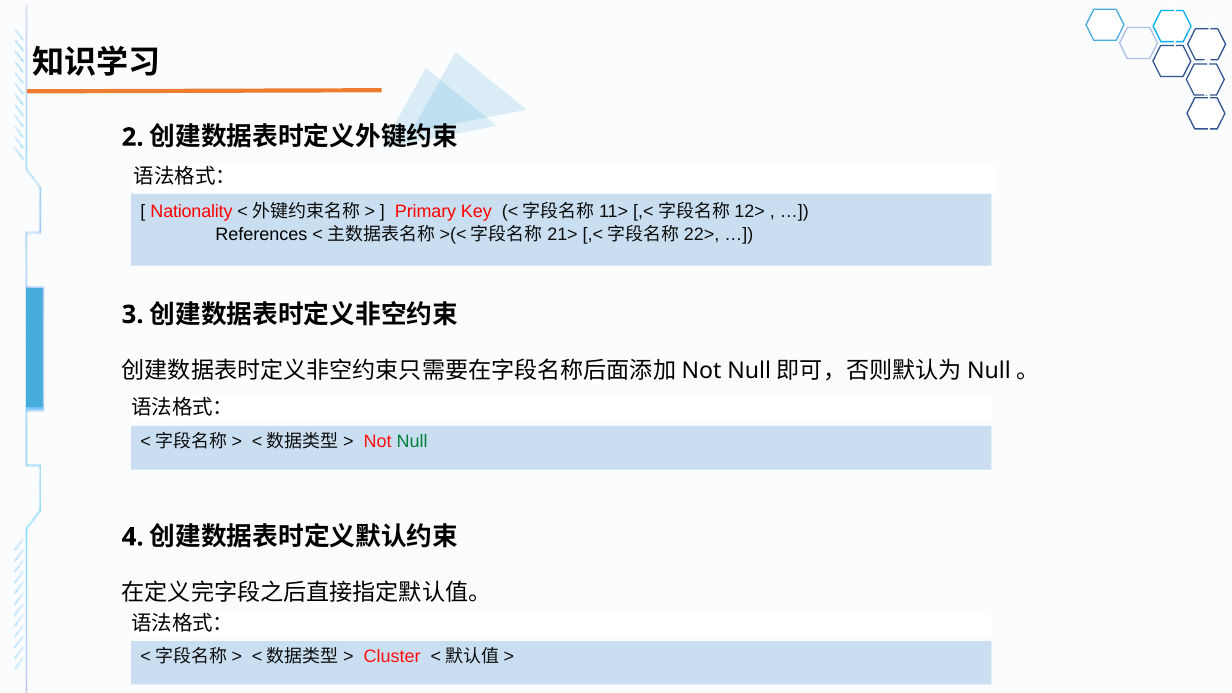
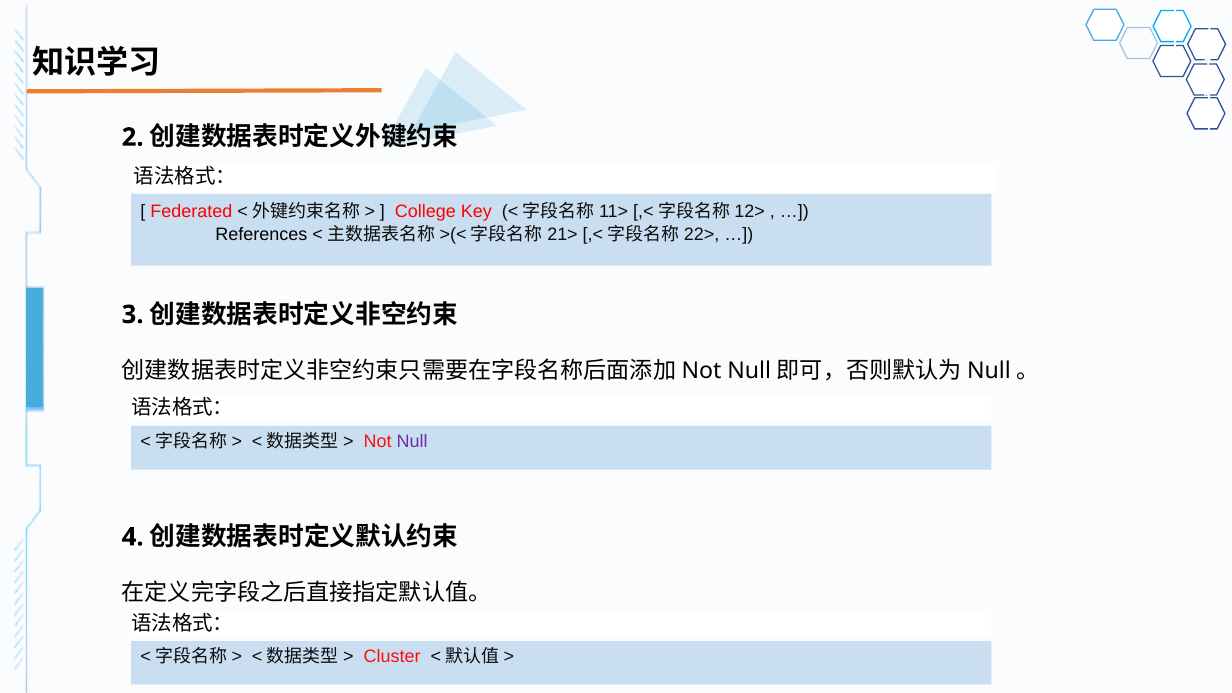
Nationality: Nationality -> Federated (191, 212)
Primary: Primary -> College (425, 212)
Null colour: green -> purple (412, 441)
